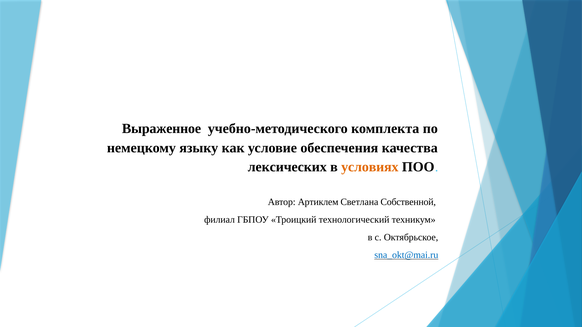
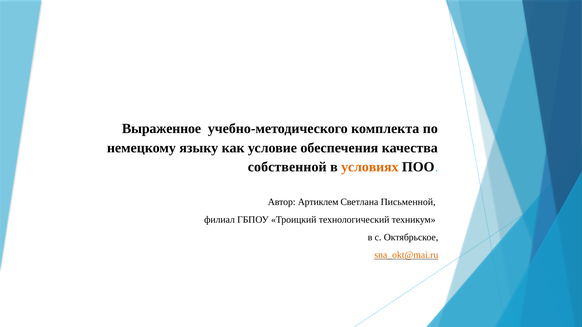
лексических: лексических -> собственной (287, 167)
Собственной: Собственной -> Письменной (408, 202)
sna_okt@mai.ru colour: blue -> orange (406, 255)
